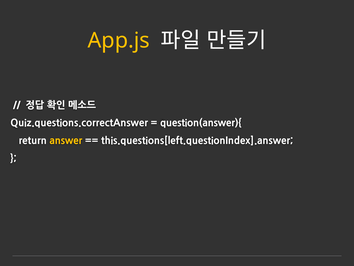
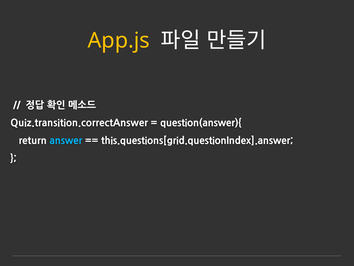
Quiz.questions.correctAnswer: Quiz.questions.correctAnswer -> Quiz.transition.correctAnswer (79, 123)
answer colour: yellow -> light blue (66, 141)
this.questions[left.questionIndex].answer: this.questions[left.questionIndex].answer -> this.questions[grid.questionIndex].answer (197, 141)
